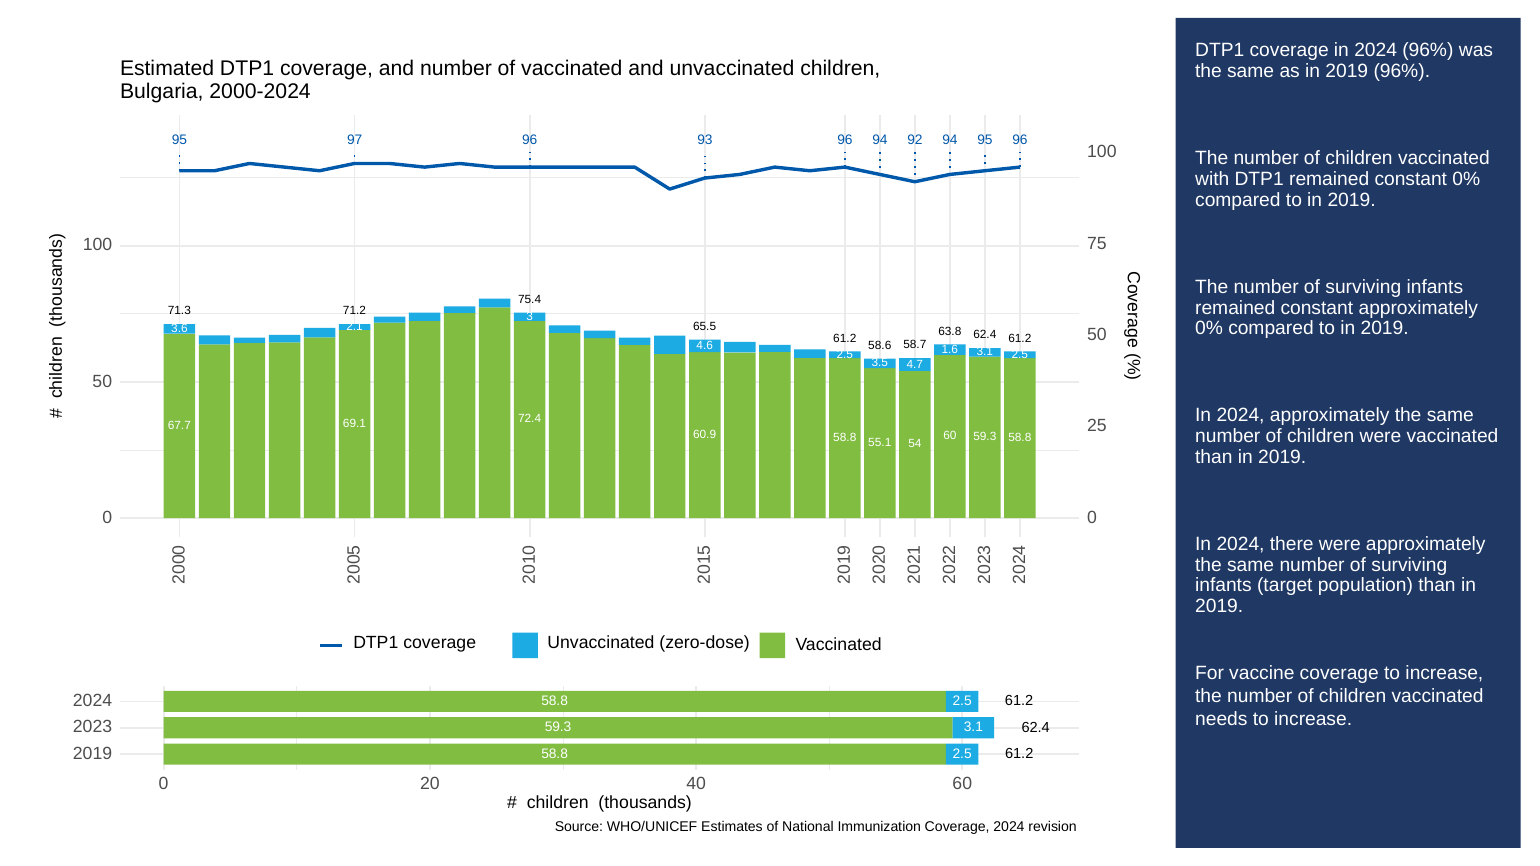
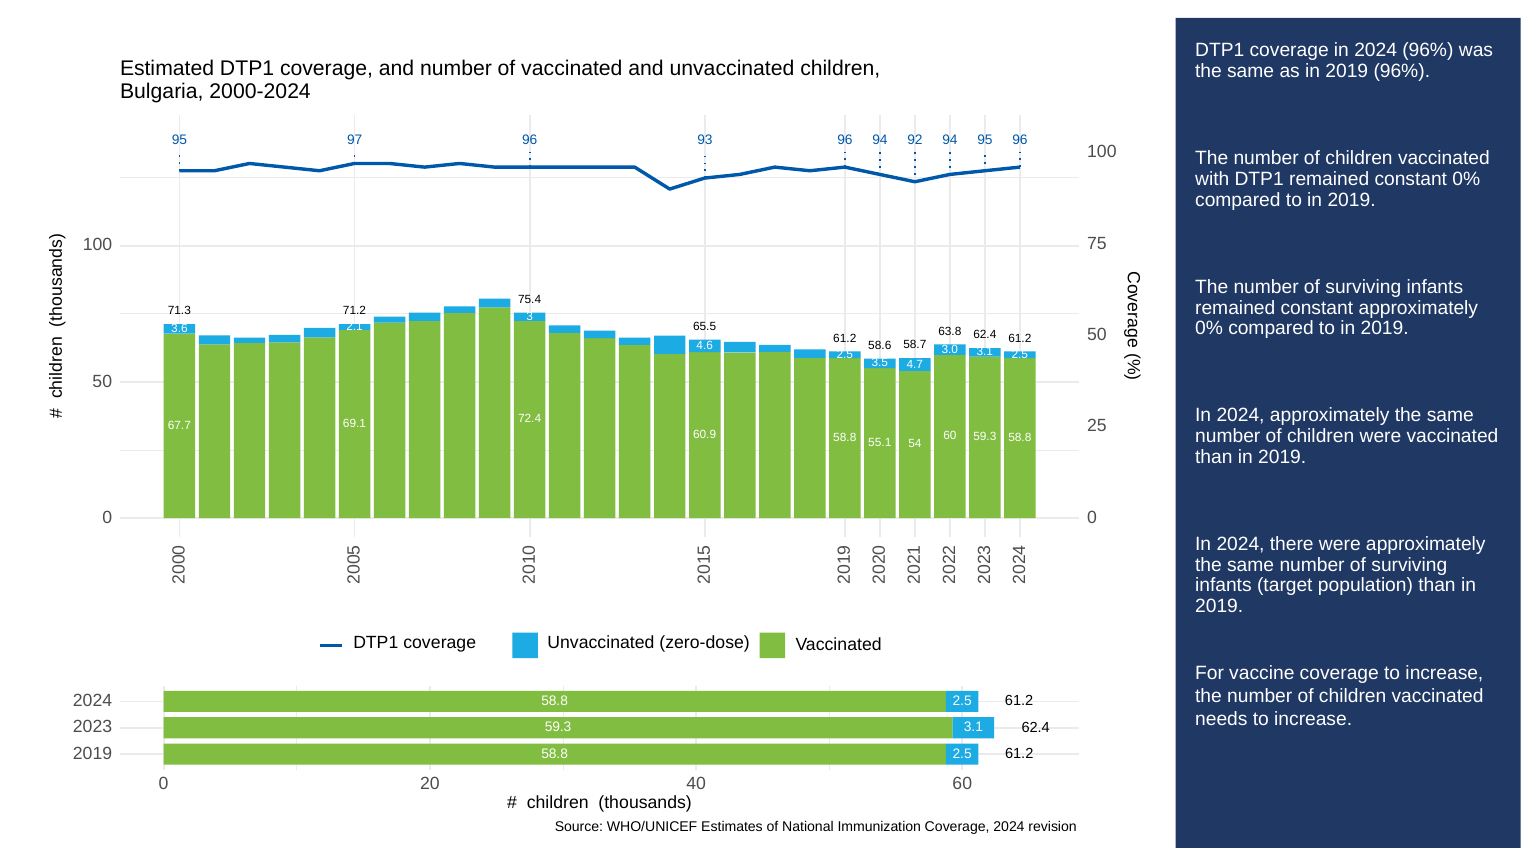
1.6: 1.6 -> 3.0 (950, 349)
